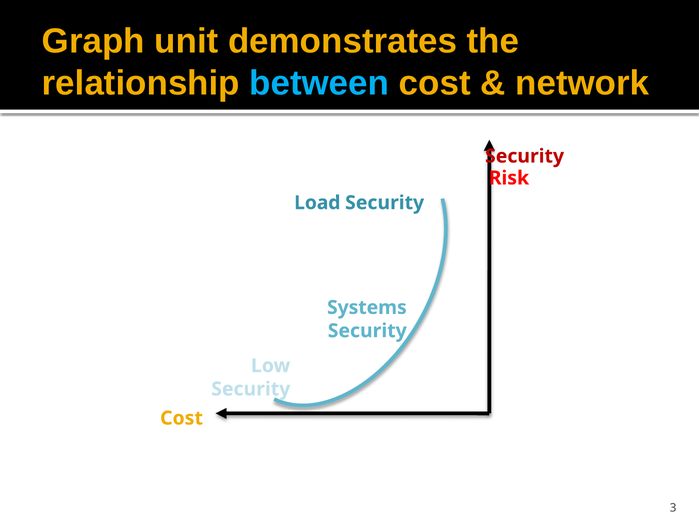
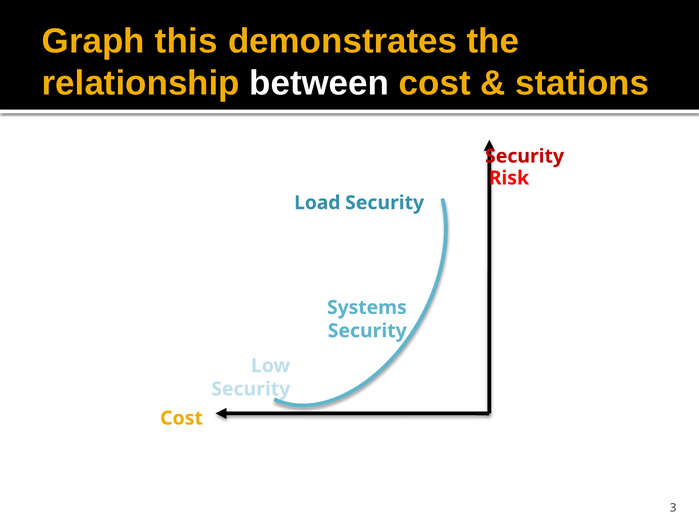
unit: unit -> this (186, 41)
between colour: light blue -> white (319, 83)
network: network -> stations (582, 83)
